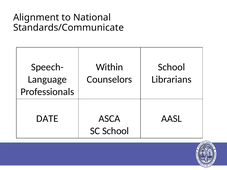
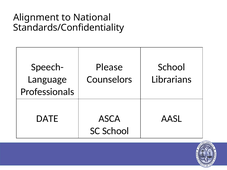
Standards/Communicate: Standards/Communicate -> Standards/Confidentiality (69, 28)
Within: Within -> Please (109, 67)
